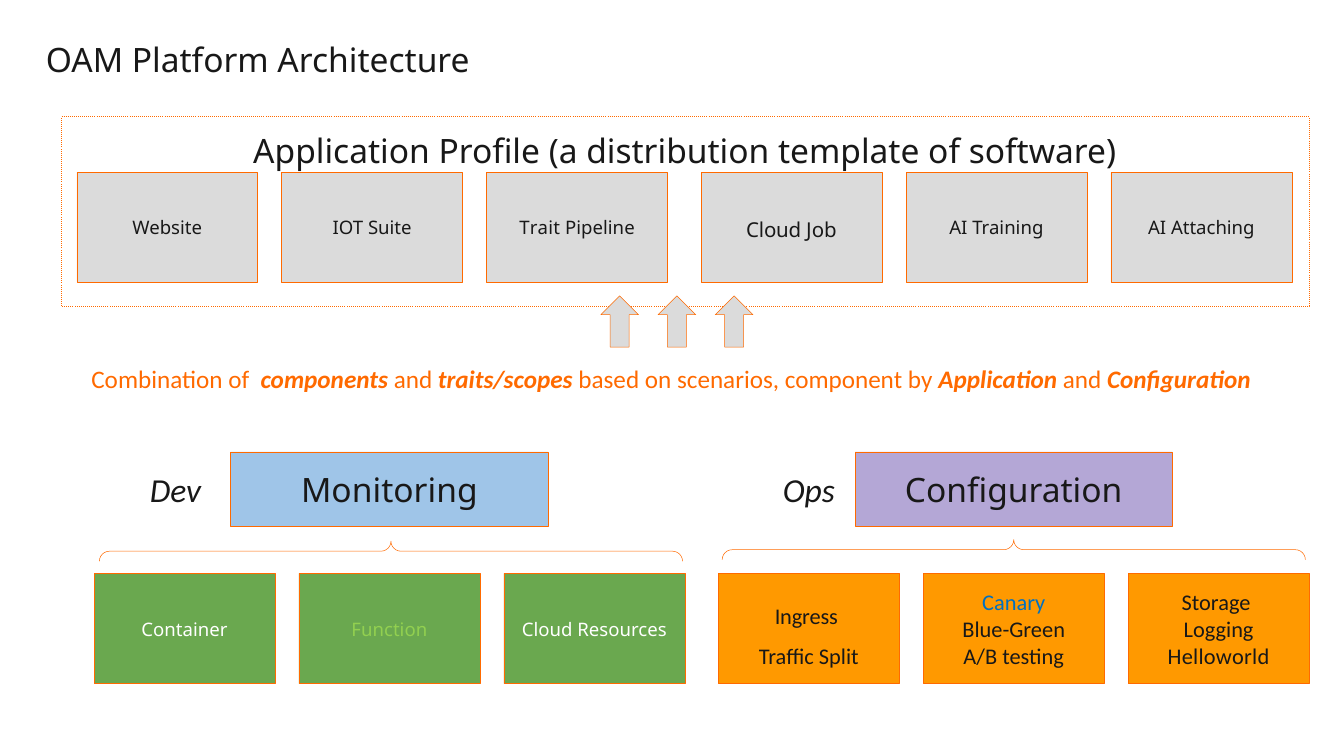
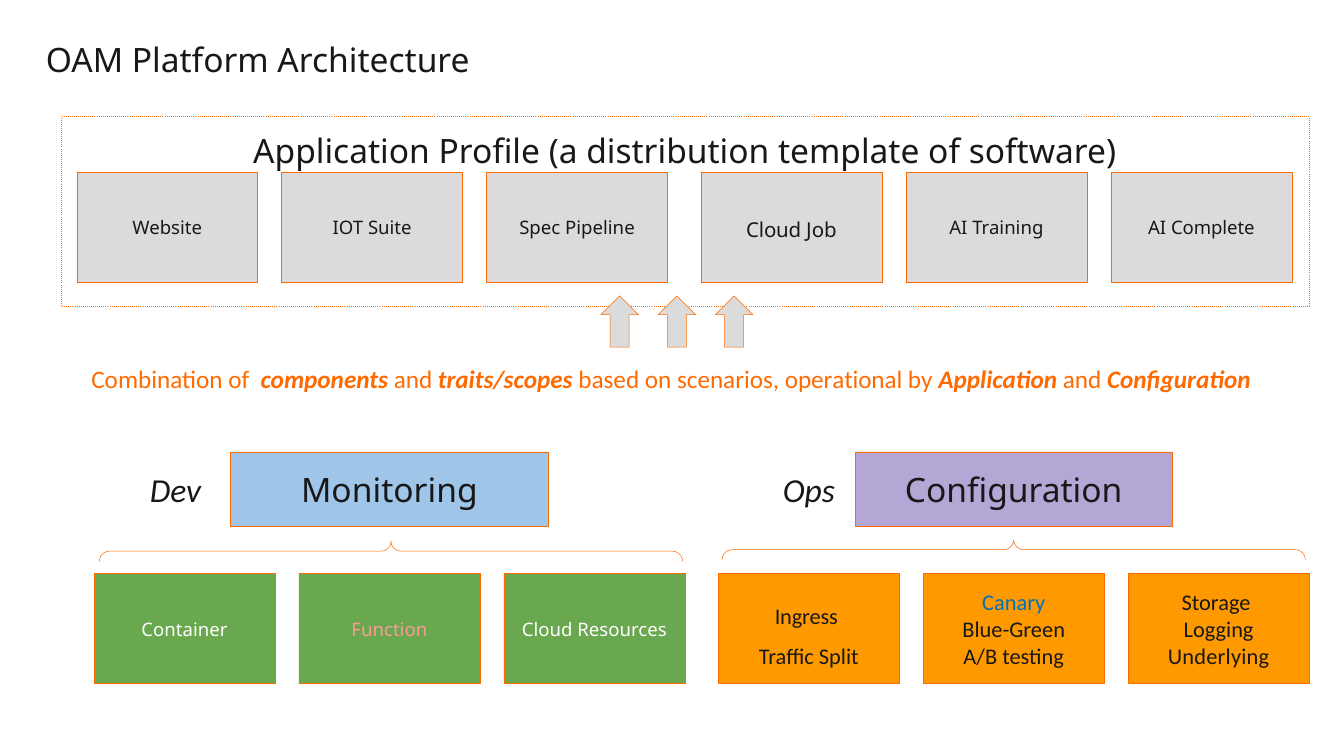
Trait: Trait -> Spec (540, 228)
Attaching: Attaching -> Complete (1213, 228)
component: component -> operational (844, 381)
Function colour: light green -> pink (389, 630)
Helloworld: Helloworld -> Underlying (1218, 657)
